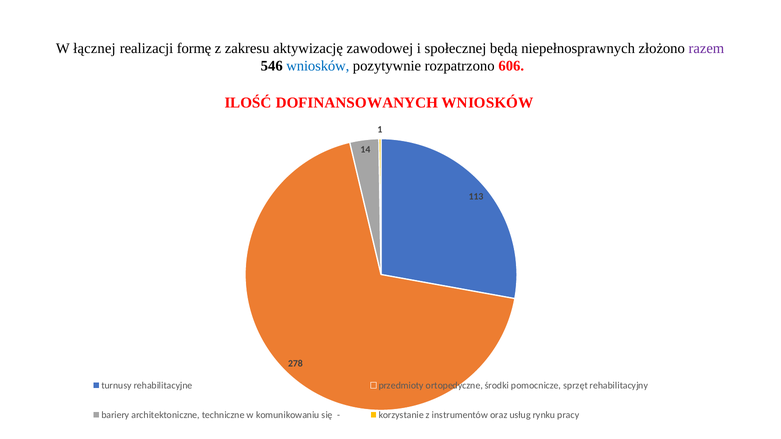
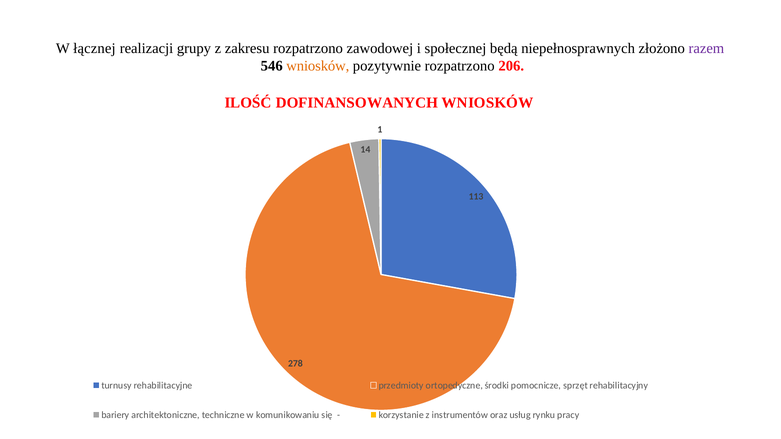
formę: formę -> grupy (194, 49)
zakresu aktywizację: aktywizację -> rozpatrzono (308, 49)
wniosków colour: blue -> orange (318, 66)
606: 606 -> 206 (511, 66)
